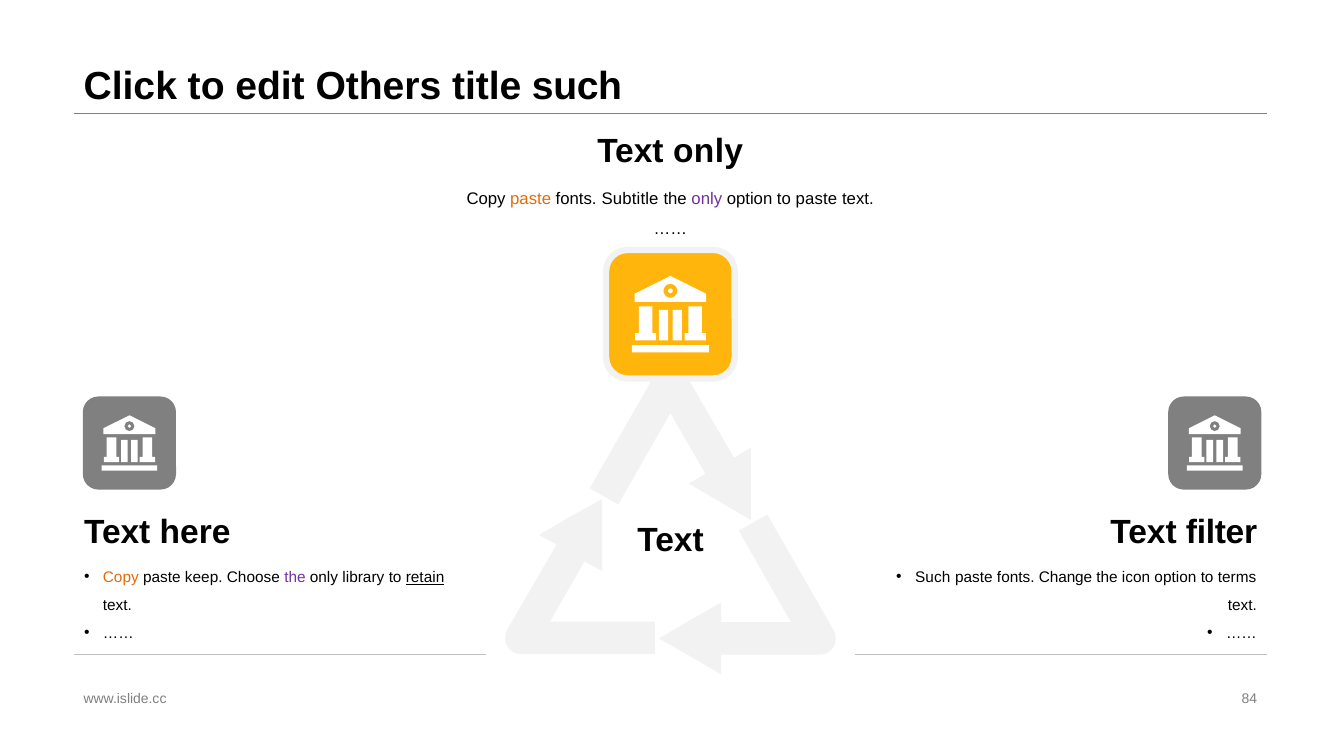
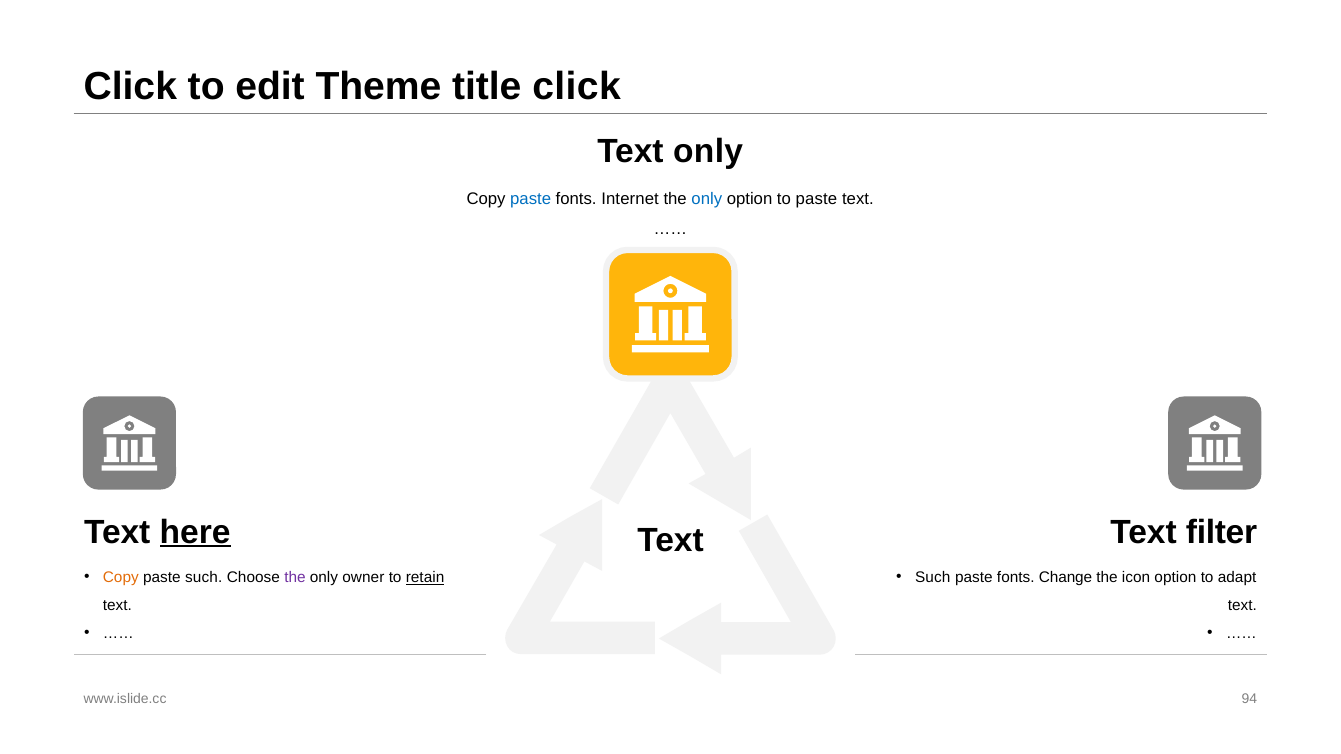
Others: Others -> Theme (378, 87)
title such: such -> click (577, 87)
paste colour: orange -> blue (531, 199)
Subtitle: Subtitle -> Internet (630, 199)
only colour: purple -> blue (707, 199)
here underline: none -> present (195, 532)
paste keep: keep -> such (204, 578)
library: library -> owner (363, 578)
terms: terms -> adapt (1237, 578)
84: 84 -> 94 (1249, 699)
